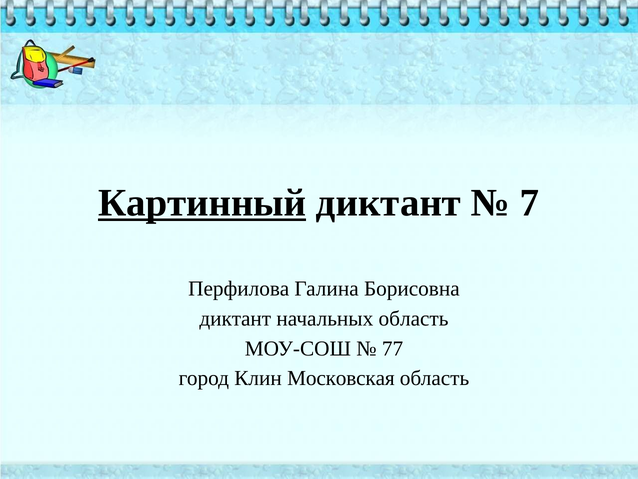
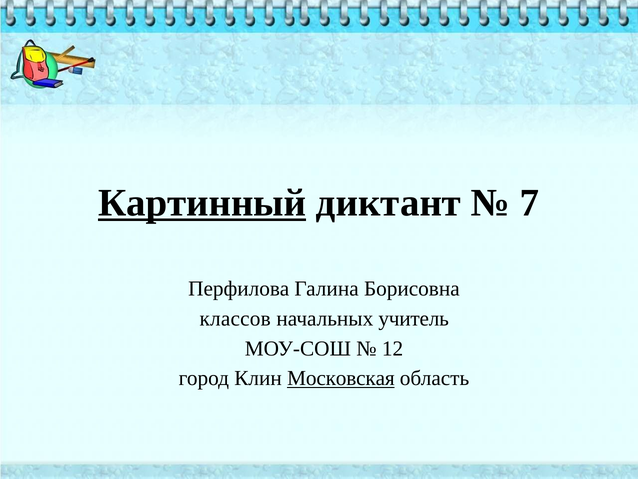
диктант: диктант -> классов (235, 318)
начальных область: область -> учитель (414, 318)
77: 77 -> 12 (393, 348)
Московская underline: none -> present (341, 378)
